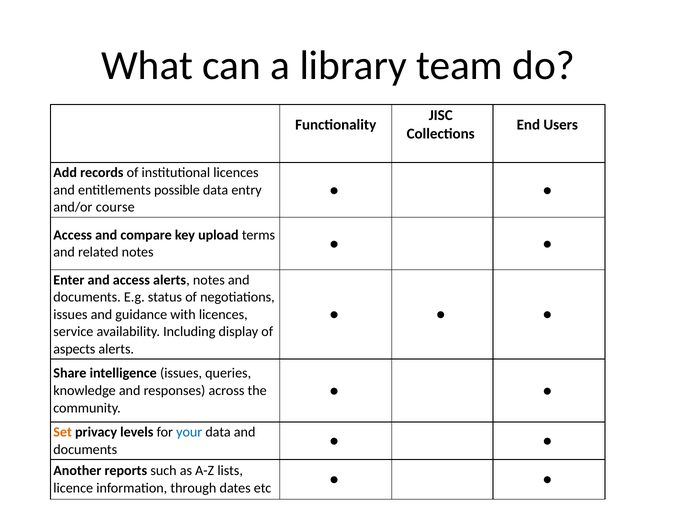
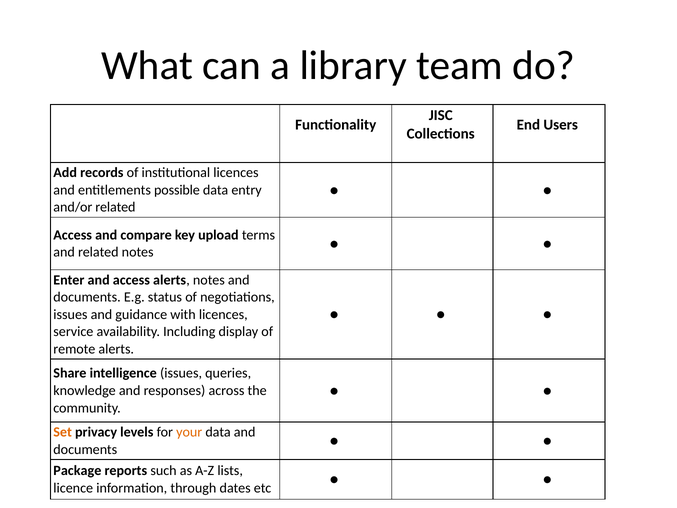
and/or course: course -> related (115, 207)
aspects: aspects -> remote (74, 349)
your colour: blue -> orange (189, 432)
Another: Another -> Package (77, 471)
